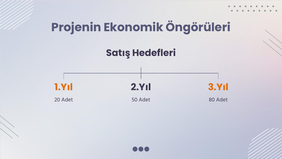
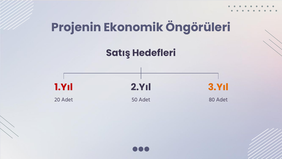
1.Yıl colour: orange -> red (64, 87)
